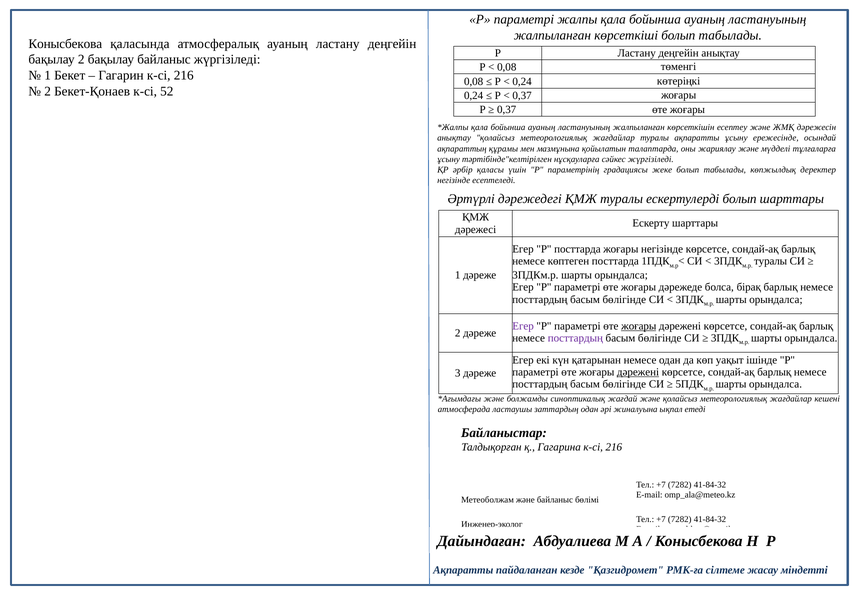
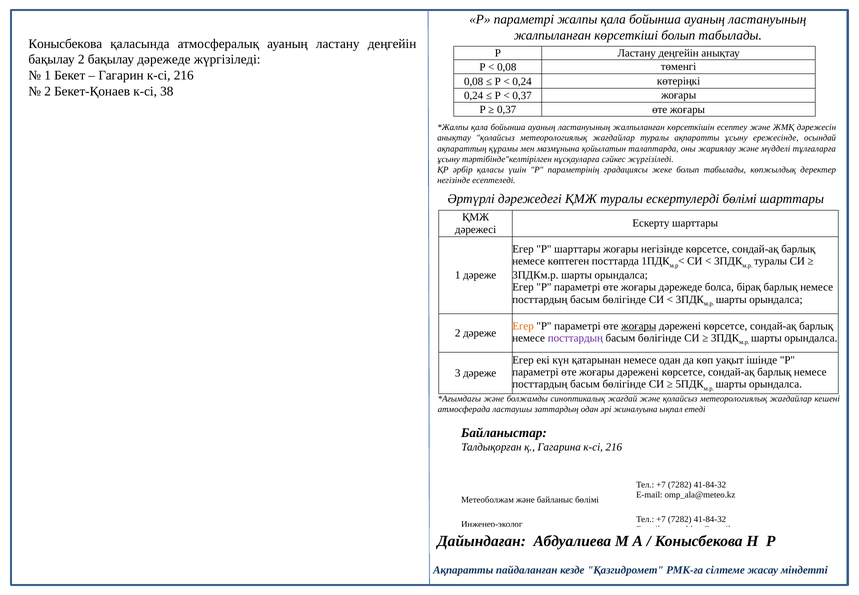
бақылау байланыс: байланыс -> дәрежеде (164, 60)
52: 52 -> 38 (167, 91)
ескертулерді болып: болып -> бөлімі (740, 199)
Р посттарда: посттарда -> шарттары (577, 249)
Егер colour: purple -> orange (523, 326)
дәрежені underline: present -> none (638, 372)
